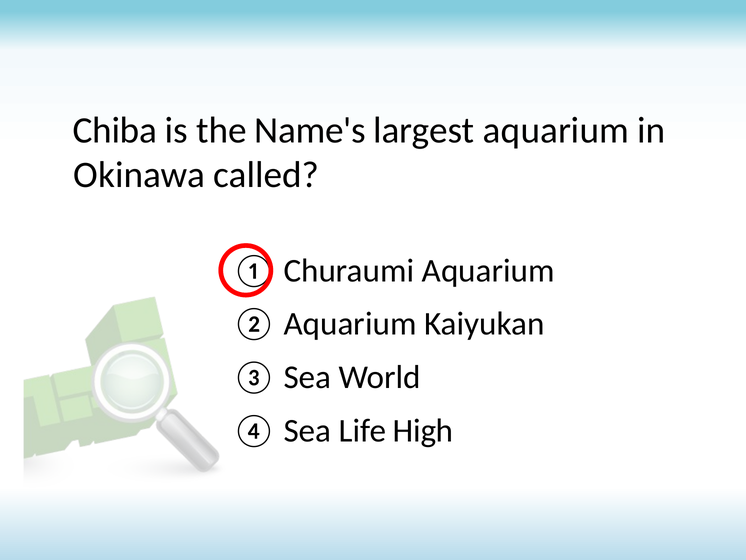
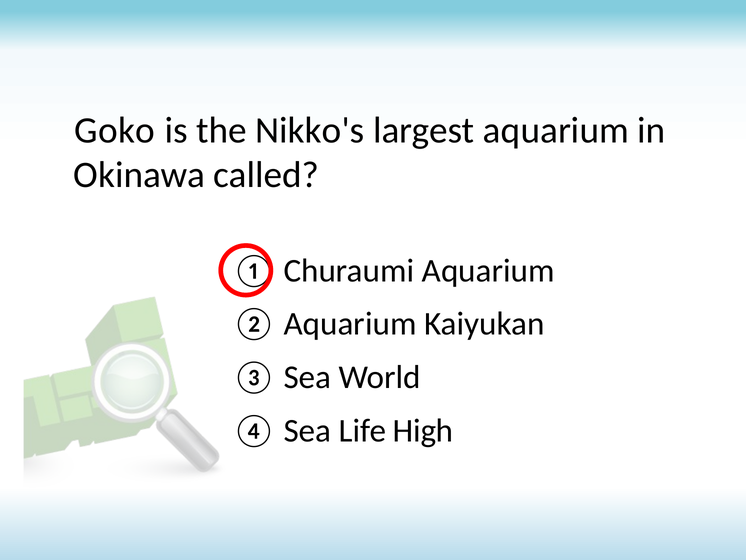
Chiba: Chiba -> Goko (115, 130)
Name's: Name's -> Nikko's (310, 130)
